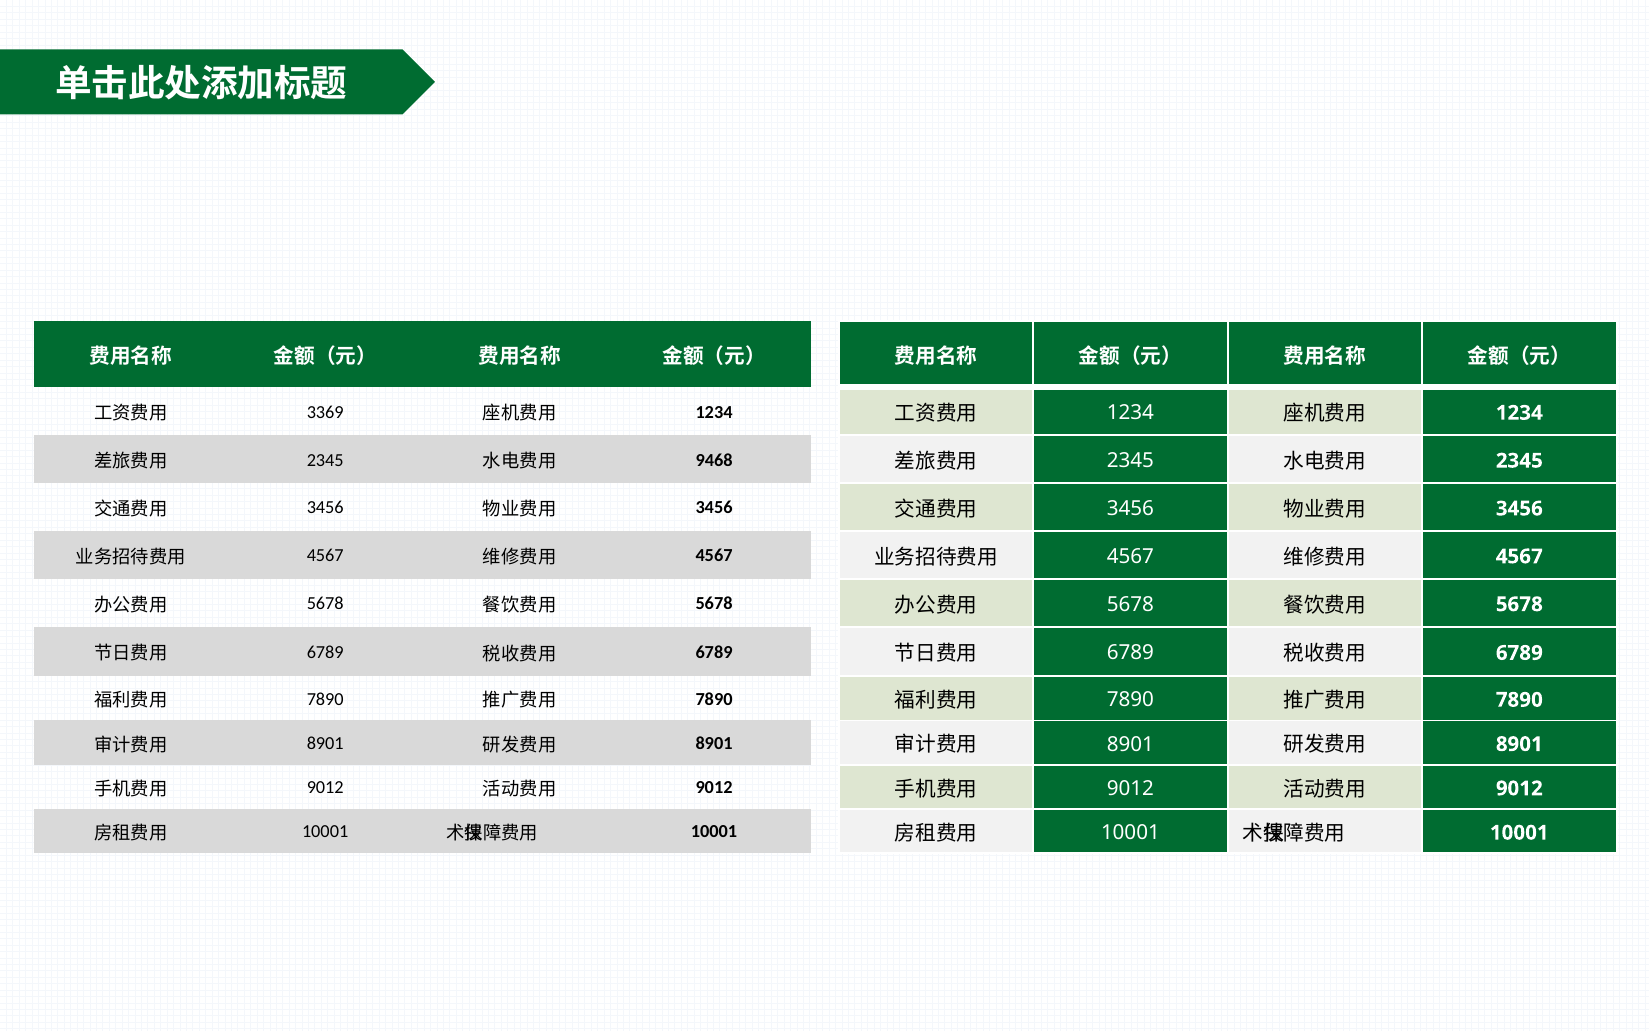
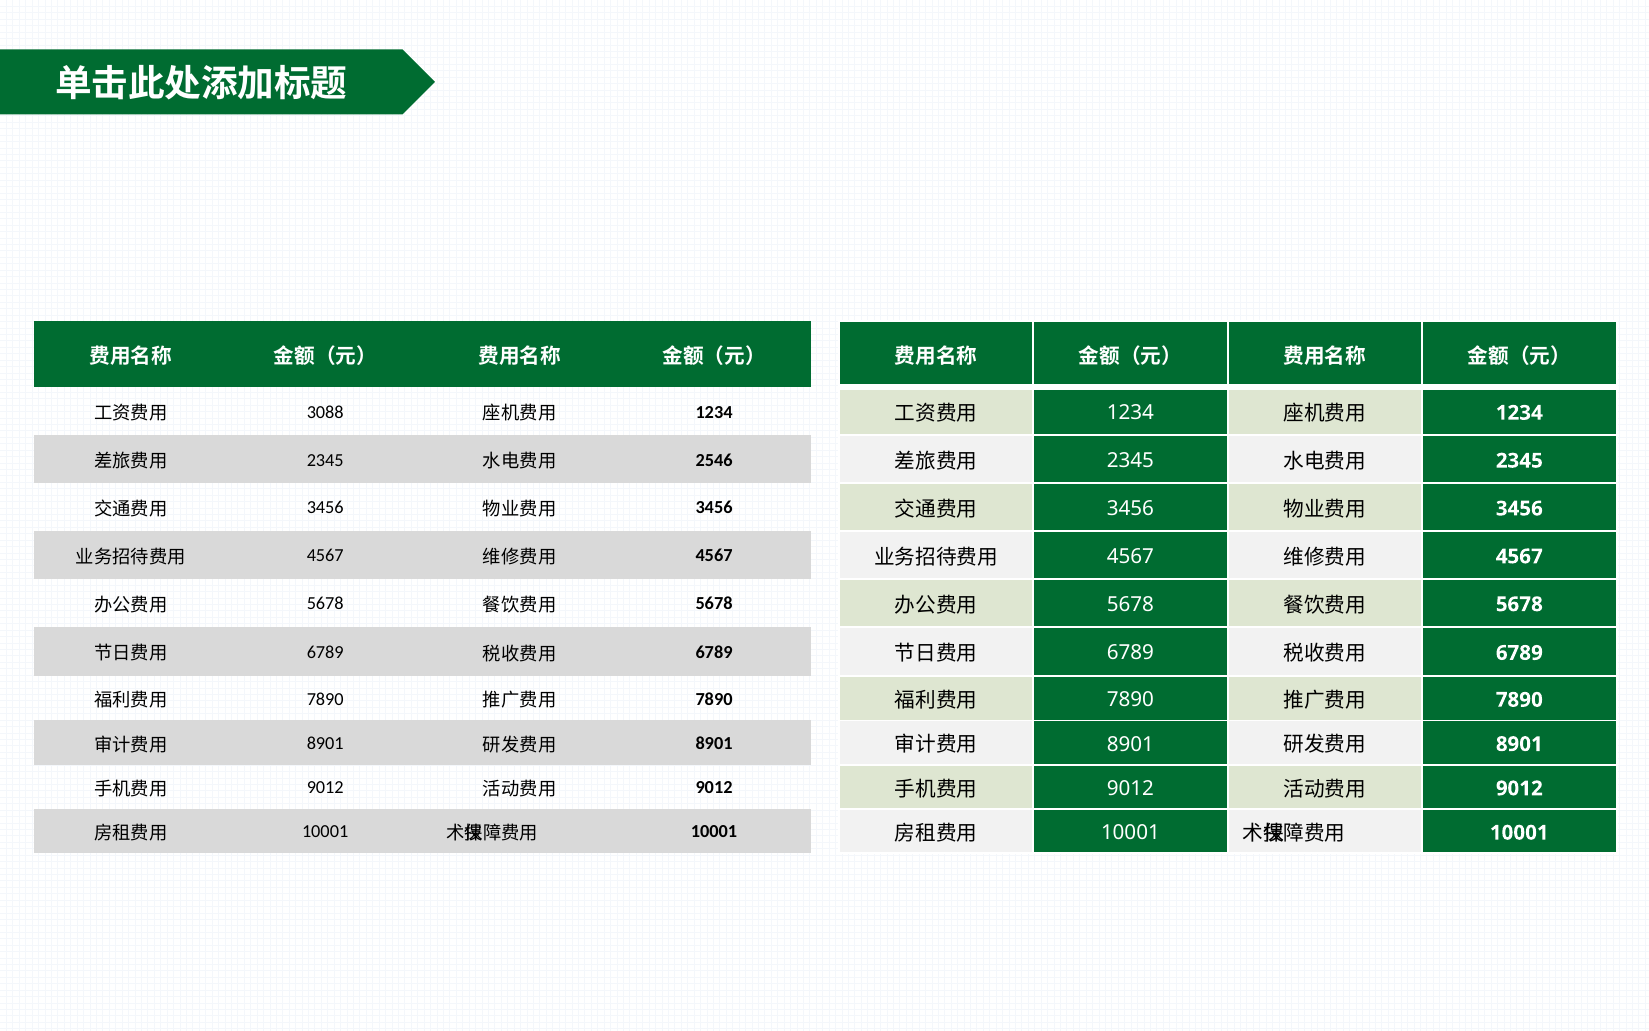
3369: 3369 -> 3088 (325, 412)
9468: 9468 -> 2546 (714, 460)
